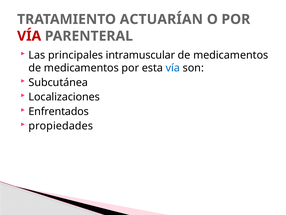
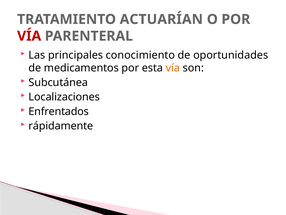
intramuscular: intramuscular -> conocimiento (140, 55)
medicamentos: medicamentos -> oportunidades (231, 55)
vía colour: blue -> orange (173, 68)
propiedades: propiedades -> rápidamente (61, 126)
